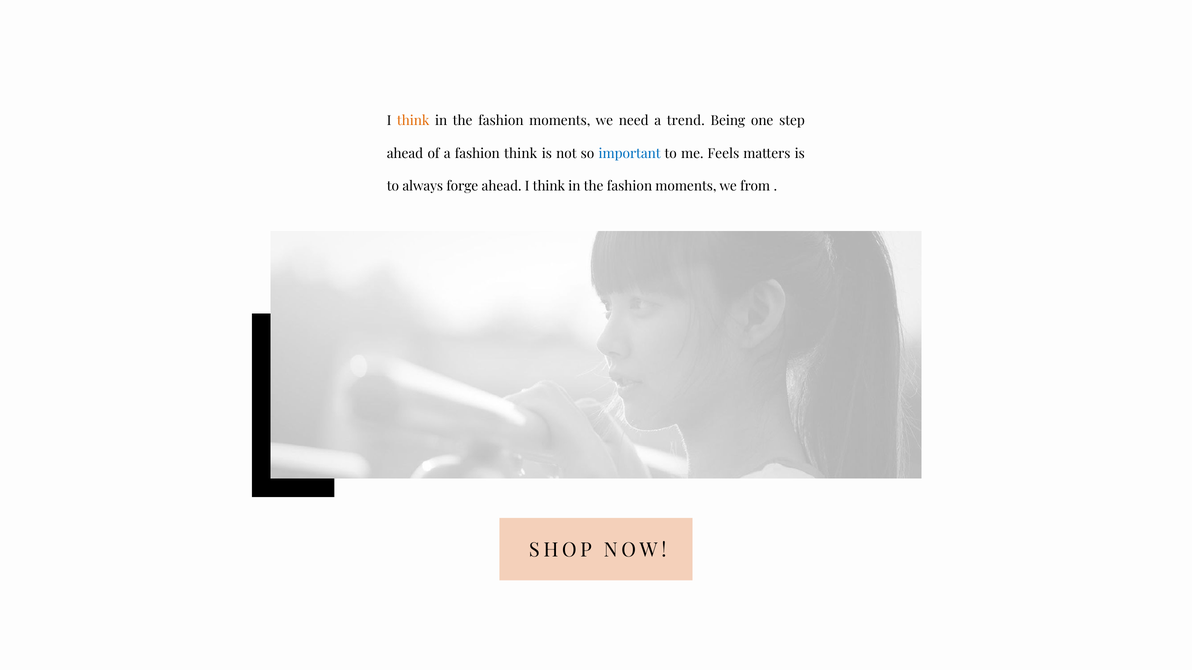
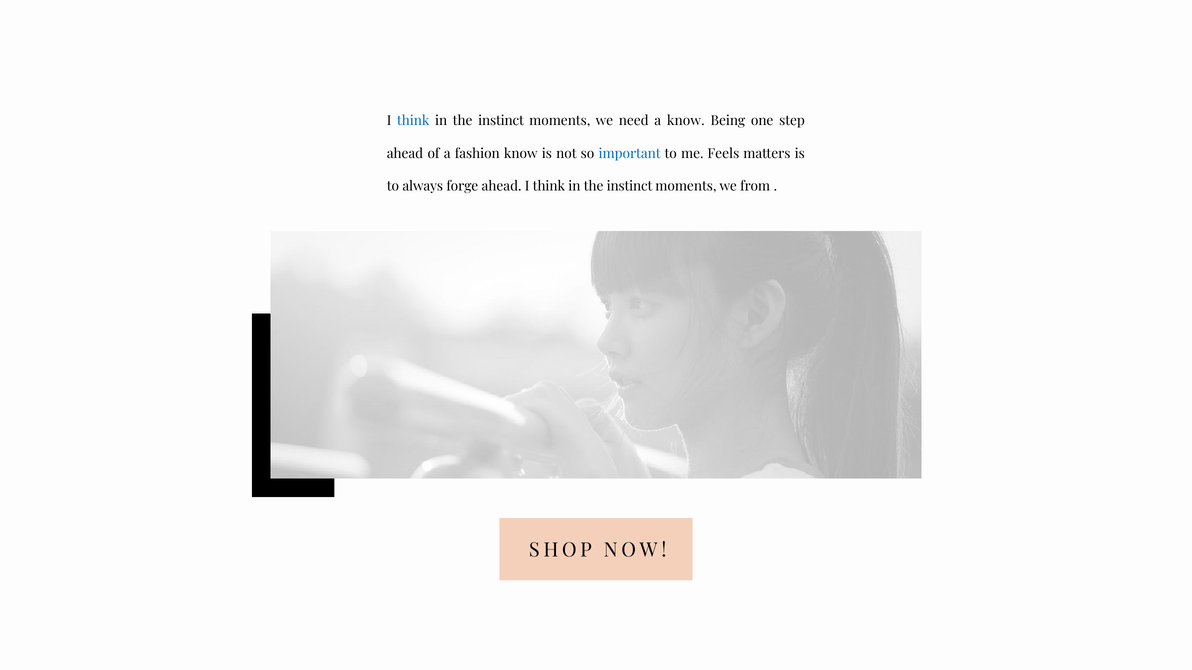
think colour: orange -> blue (413, 121)
fashion: fashion -> instinct (501, 121)
a trend: trend -> know (686, 121)
fashion think: think -> know (521, 154)
fashion: fashion -> instinct (630, 186)
